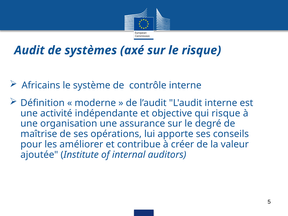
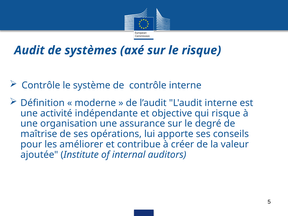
Africains: Africains -> Contrôle (41, 85)
